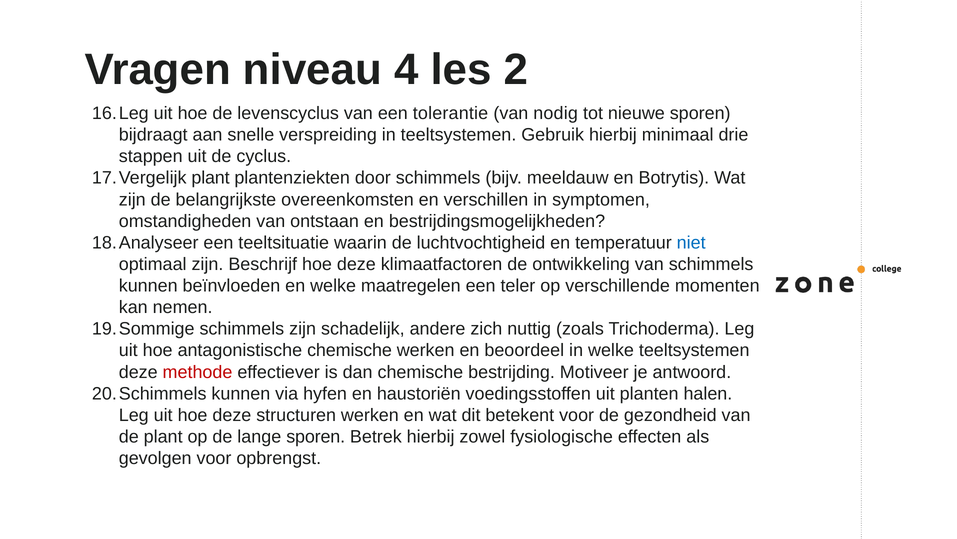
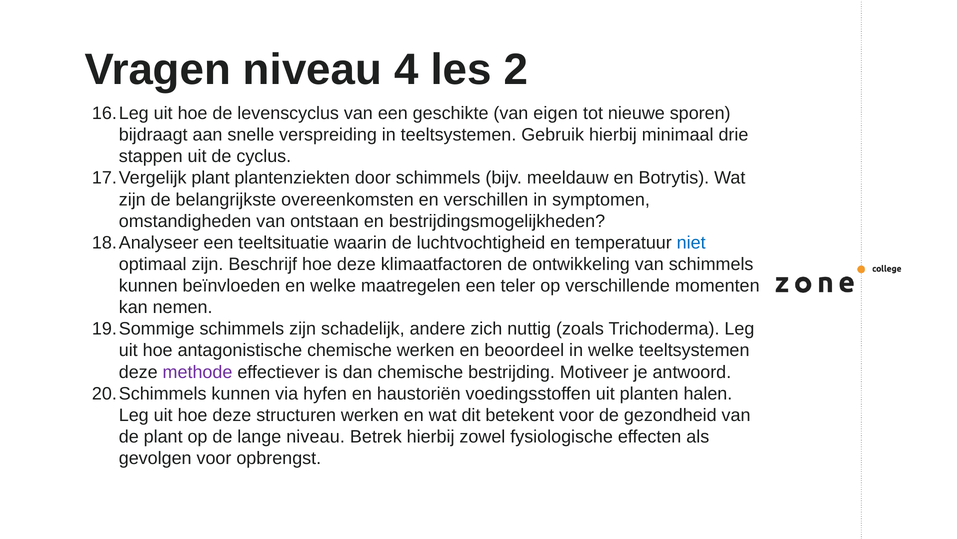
tolerantie: tolerantie -> geschikte (451, 113)
nodig: nodig -> eigen (556, 113)
methode colour: red -> purple (198, 372)
lange sporen: sporen -> niveau (316, 436)
